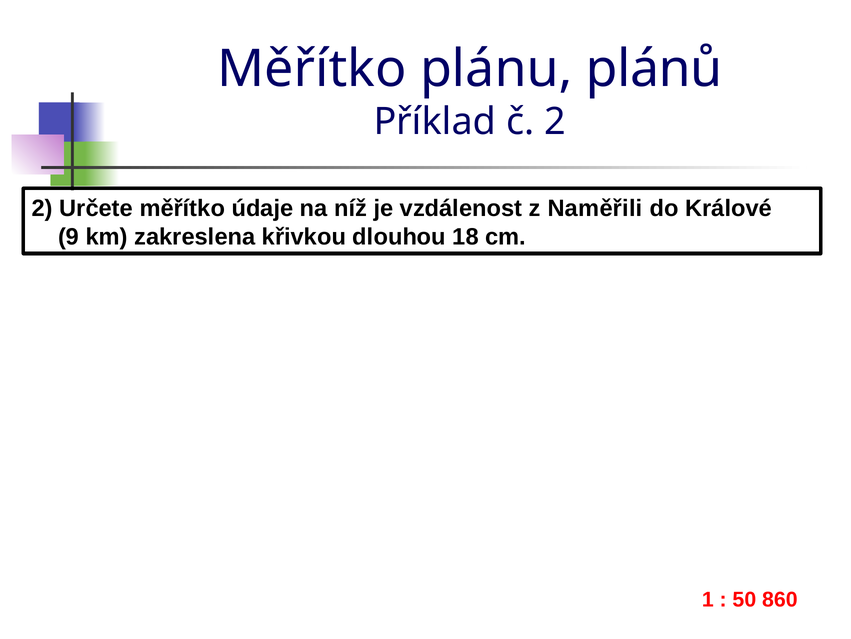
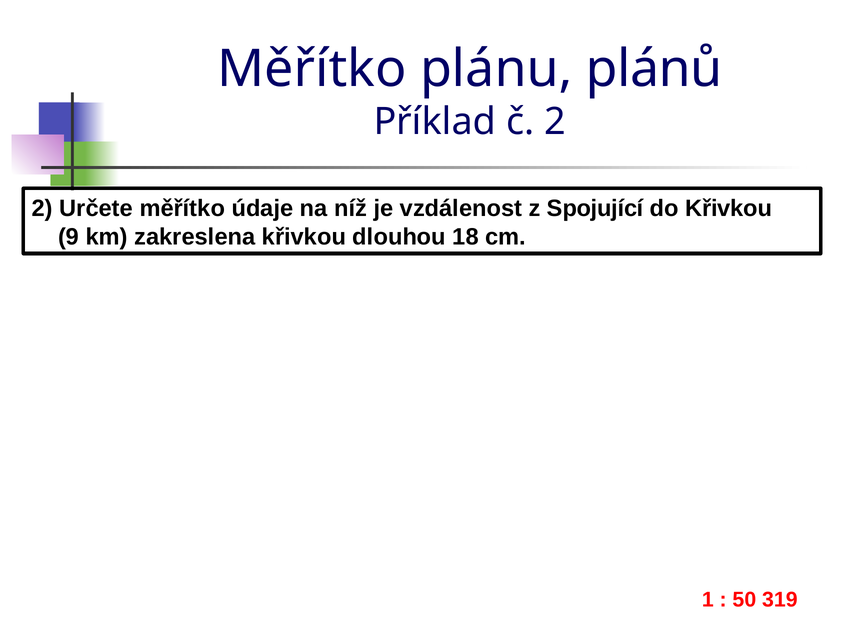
Naměřili: Naměřili -> Spojující (595, 208)
do Králové: Králové -> Křivkou (729, 208)
860: 860 -> 319 (780, 599)
